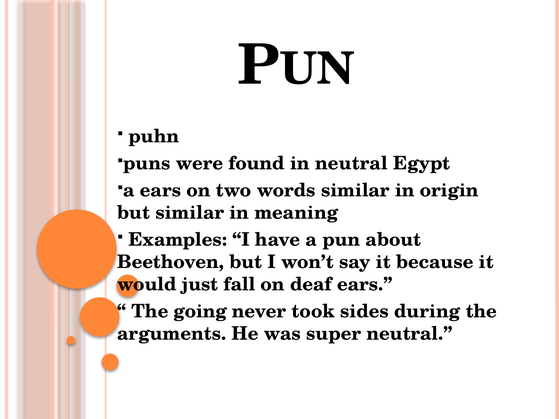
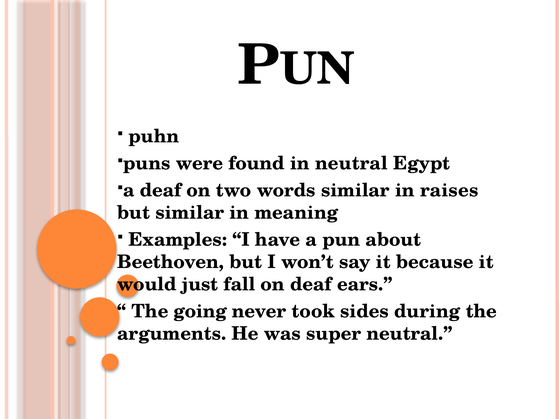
a ears: ears -> deaf (161, 190)
origin: origin -> raises (449, 190)
